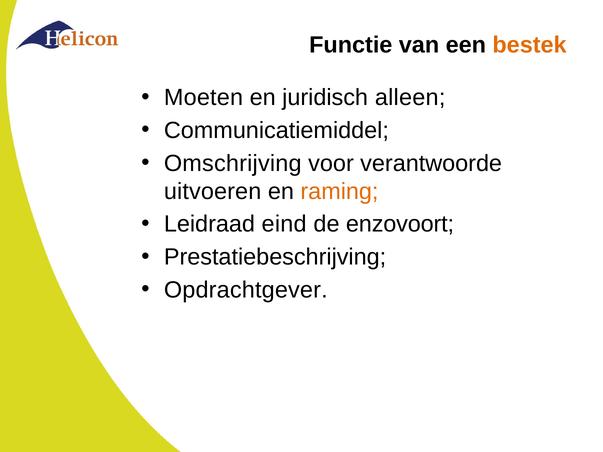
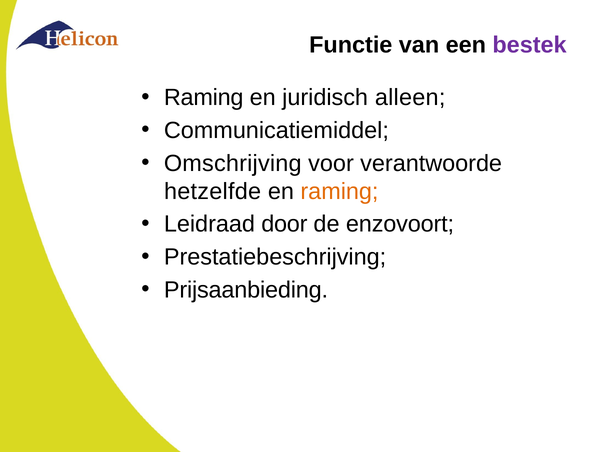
bestek colour: orange -> purple (530, 45)
Moeten: Moeten -> Raming (204, 98)
uitvoeren: uitvoeren -> hetzelfde (213, 192)
eind: eind -> door (284, 224)
Opdrachtgever: Opdrachtgever -> Prijsaanbieding (246, 290)
